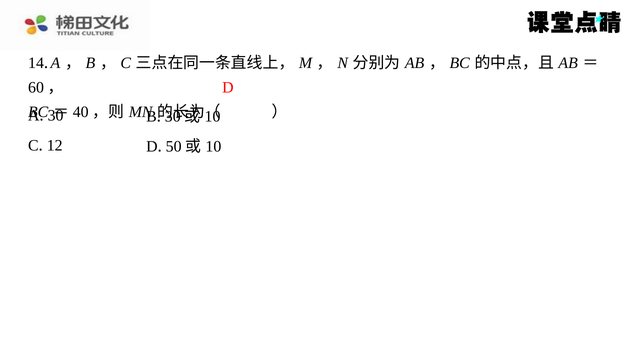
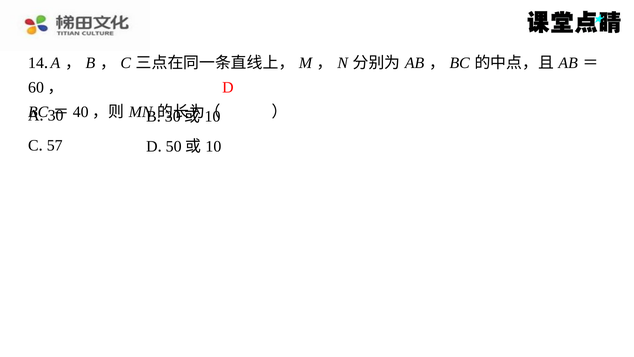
12: 12 -> 57 (55, 145)
